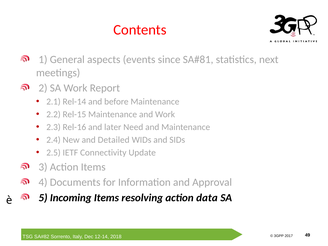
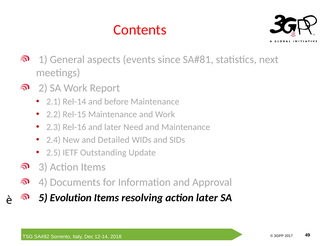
Connectivity: Connectivity -> Outstanding (103, 153)
Incoming: Incoming -> Evolution (71, 198)
action data: data -> later (207, 198)
